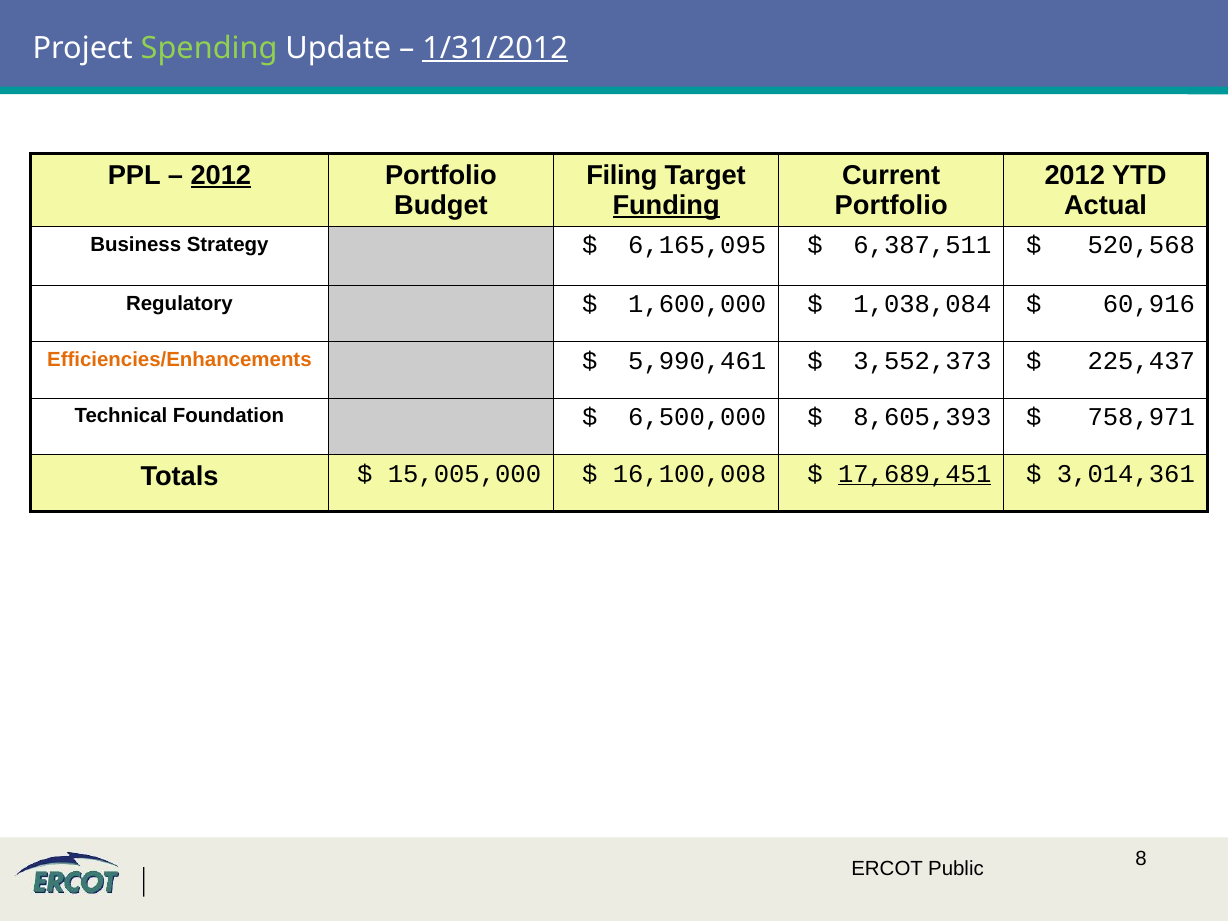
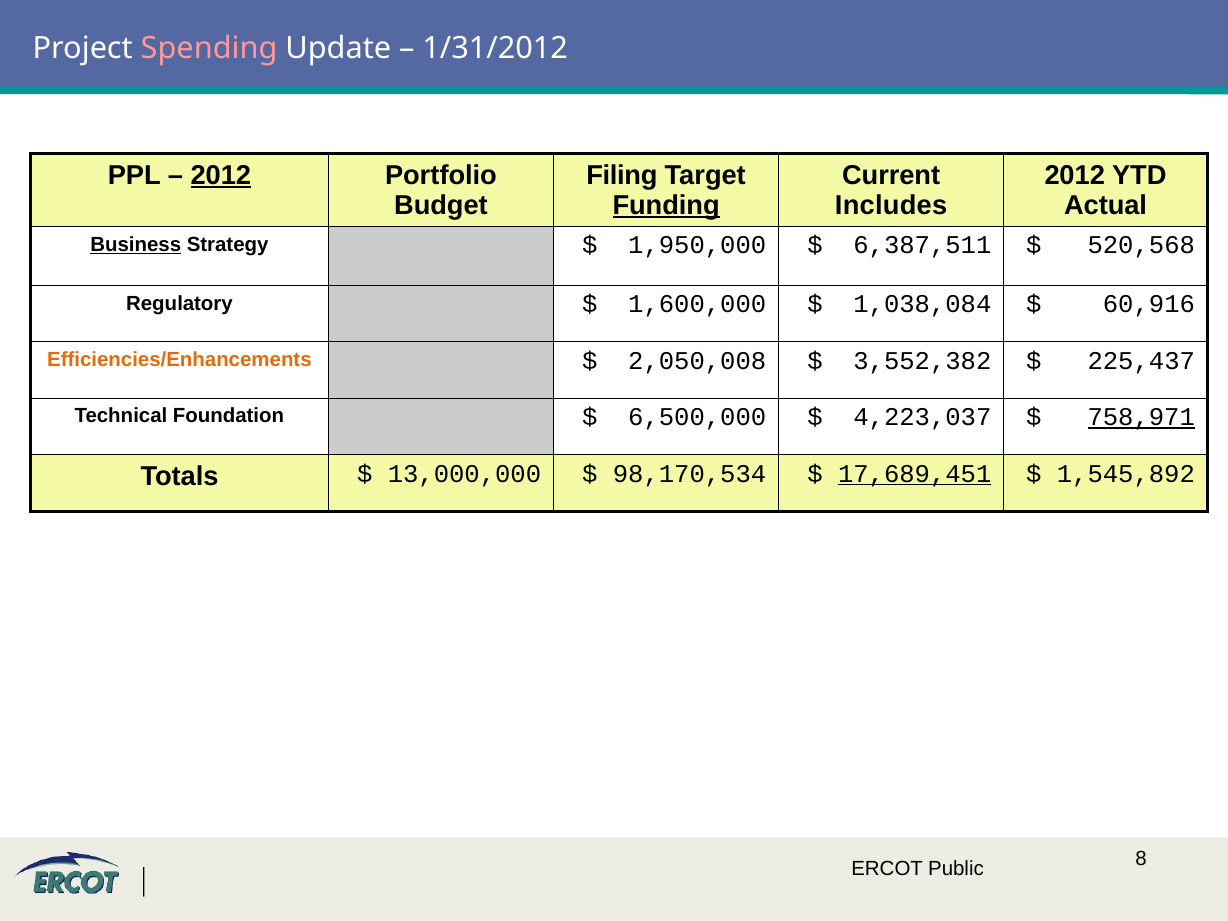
Spending colour: light green -> pink (209, 48)
1/31/2012 underline: present -> none (495, 48)
Portfolio: Portfolio -> Includes (891, 206)
Business underline: none -> present (136, 244)
6,165,095: 6,165,095 -> 1,950,000 (697, 245)
5,990,461: 5,990,461 -> 2,050,008 (697, 361)
3,552,373: 3,552,373 -> 3,552,382 (922, 361)
8,605,393: 8,605,393 -> 4,223,037 (922, 417)
758,971 underline: none -> present (1141, 417)
15,005,000: 15,005,000 -> 13,000,000 (464, 474)
16,100,008: 16,100,008 -> 98,170,534 (690, 474)
3,014,361: 3,014,361 -> 1,545,892 (1126, 474)
